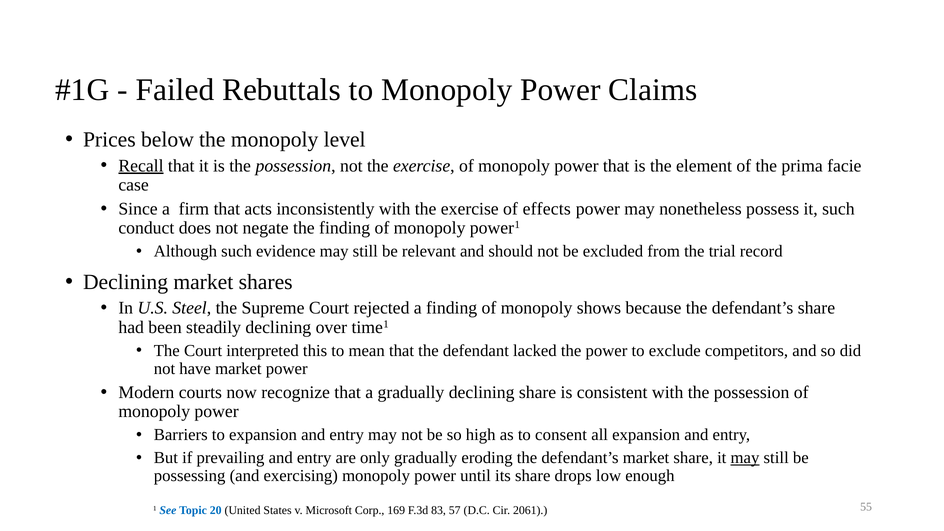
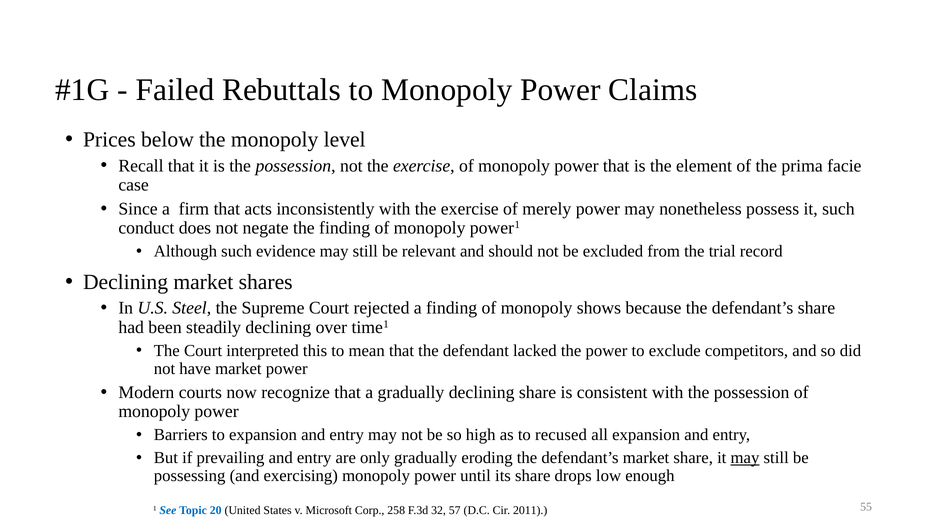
Recall underline: present -> none (141, 166)
effects: effects -> merely (547, 209)
consent: consent -> recused (561, 435)
169: 169 -> 258 (396, 510)
83: 83 -> 32 (439, 510)
2061: 2061 -> 2011 (530, 510)
